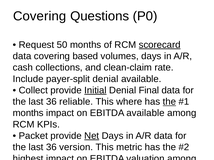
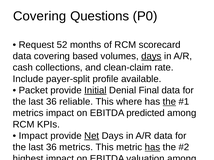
50: 50 -> 52 (62, 45)
scorecard underline: present -> none (160, 45)
days underline: none -> present (151, 56)
payer-split denial: denial -> profile (106, 79)
Collect: Collect -> Packet (33, 91)
months: months -> metrics (28, 113)
EBITDA available: available -> predicted (146, 113)
Packet: Packet -> Impact (33, 136)
36 version: version -> metrics (76, 148)
has underline: none -> present (152, 148)
